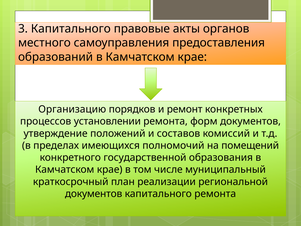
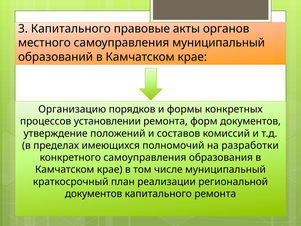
самоуправления предоставления: предоставления -> муниципальный (219, 43)
ремонт: ремонт -> формы (185, 109)
помещений: помещений -> разработки (250, 145)
конкретного государственной: государственной -> самоуправления (145, 157)
